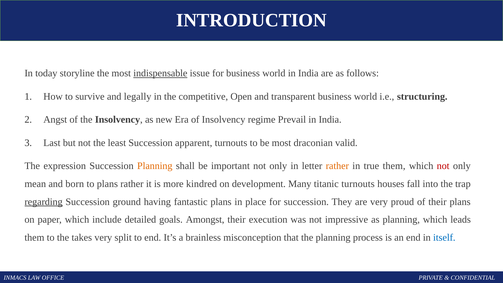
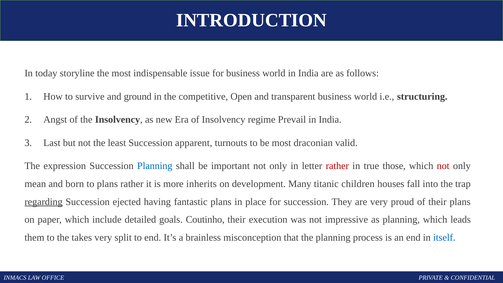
indispensable underline: present -> none (160, 73)
legally: legally -> ground (138, 96)
Planning colour: orange -> blue (155, 166)
rather colour: orange -> red (337, 166)
true them: them -> those (394, 166)
kindred: kindred -> inherits (201, 184)
titanic turnouts: turnouts -> children (358, 184)
ground: ground -> ejected (127, 202)
Amongst: Amongst -> Coutinho (205, 220)
